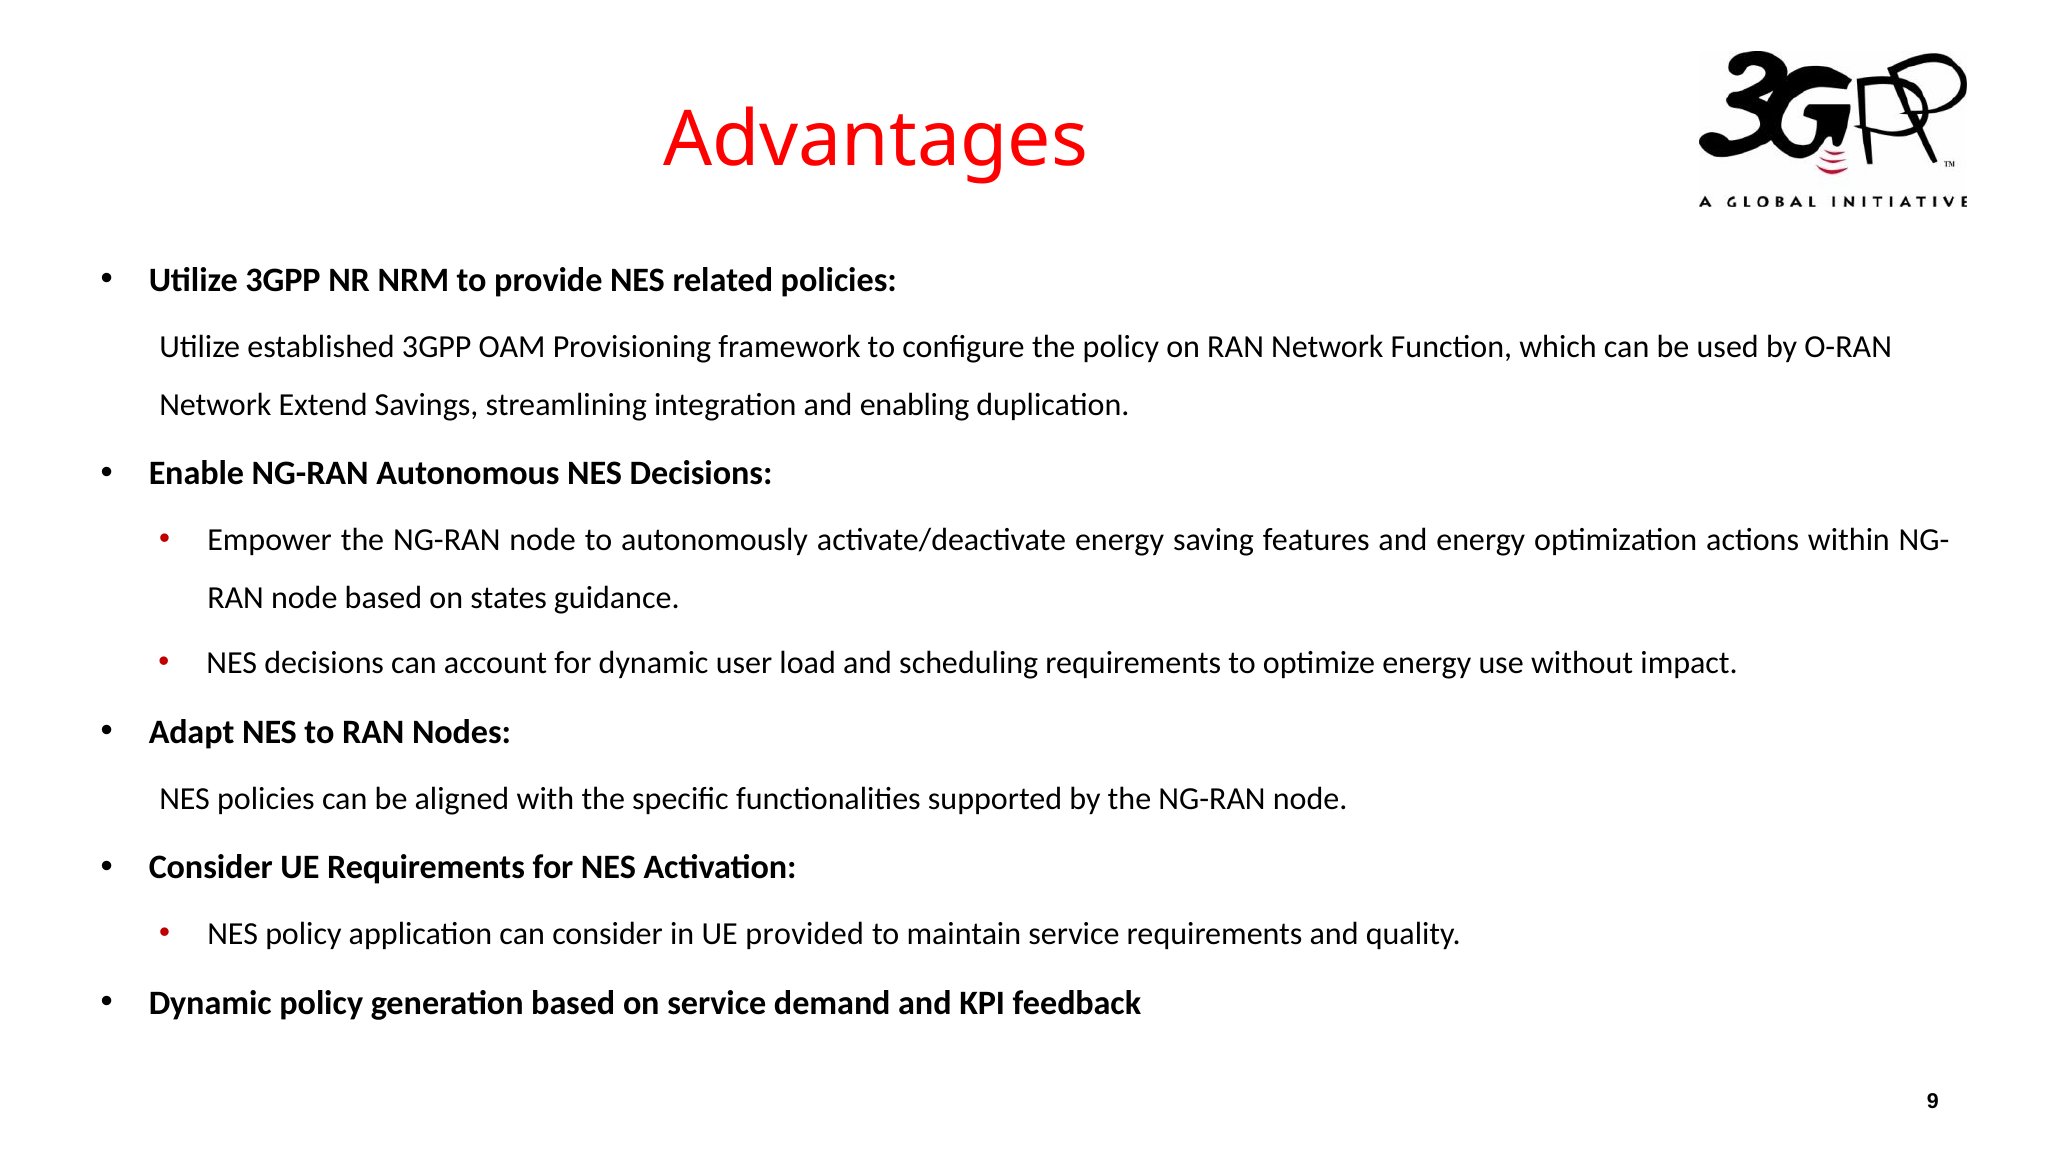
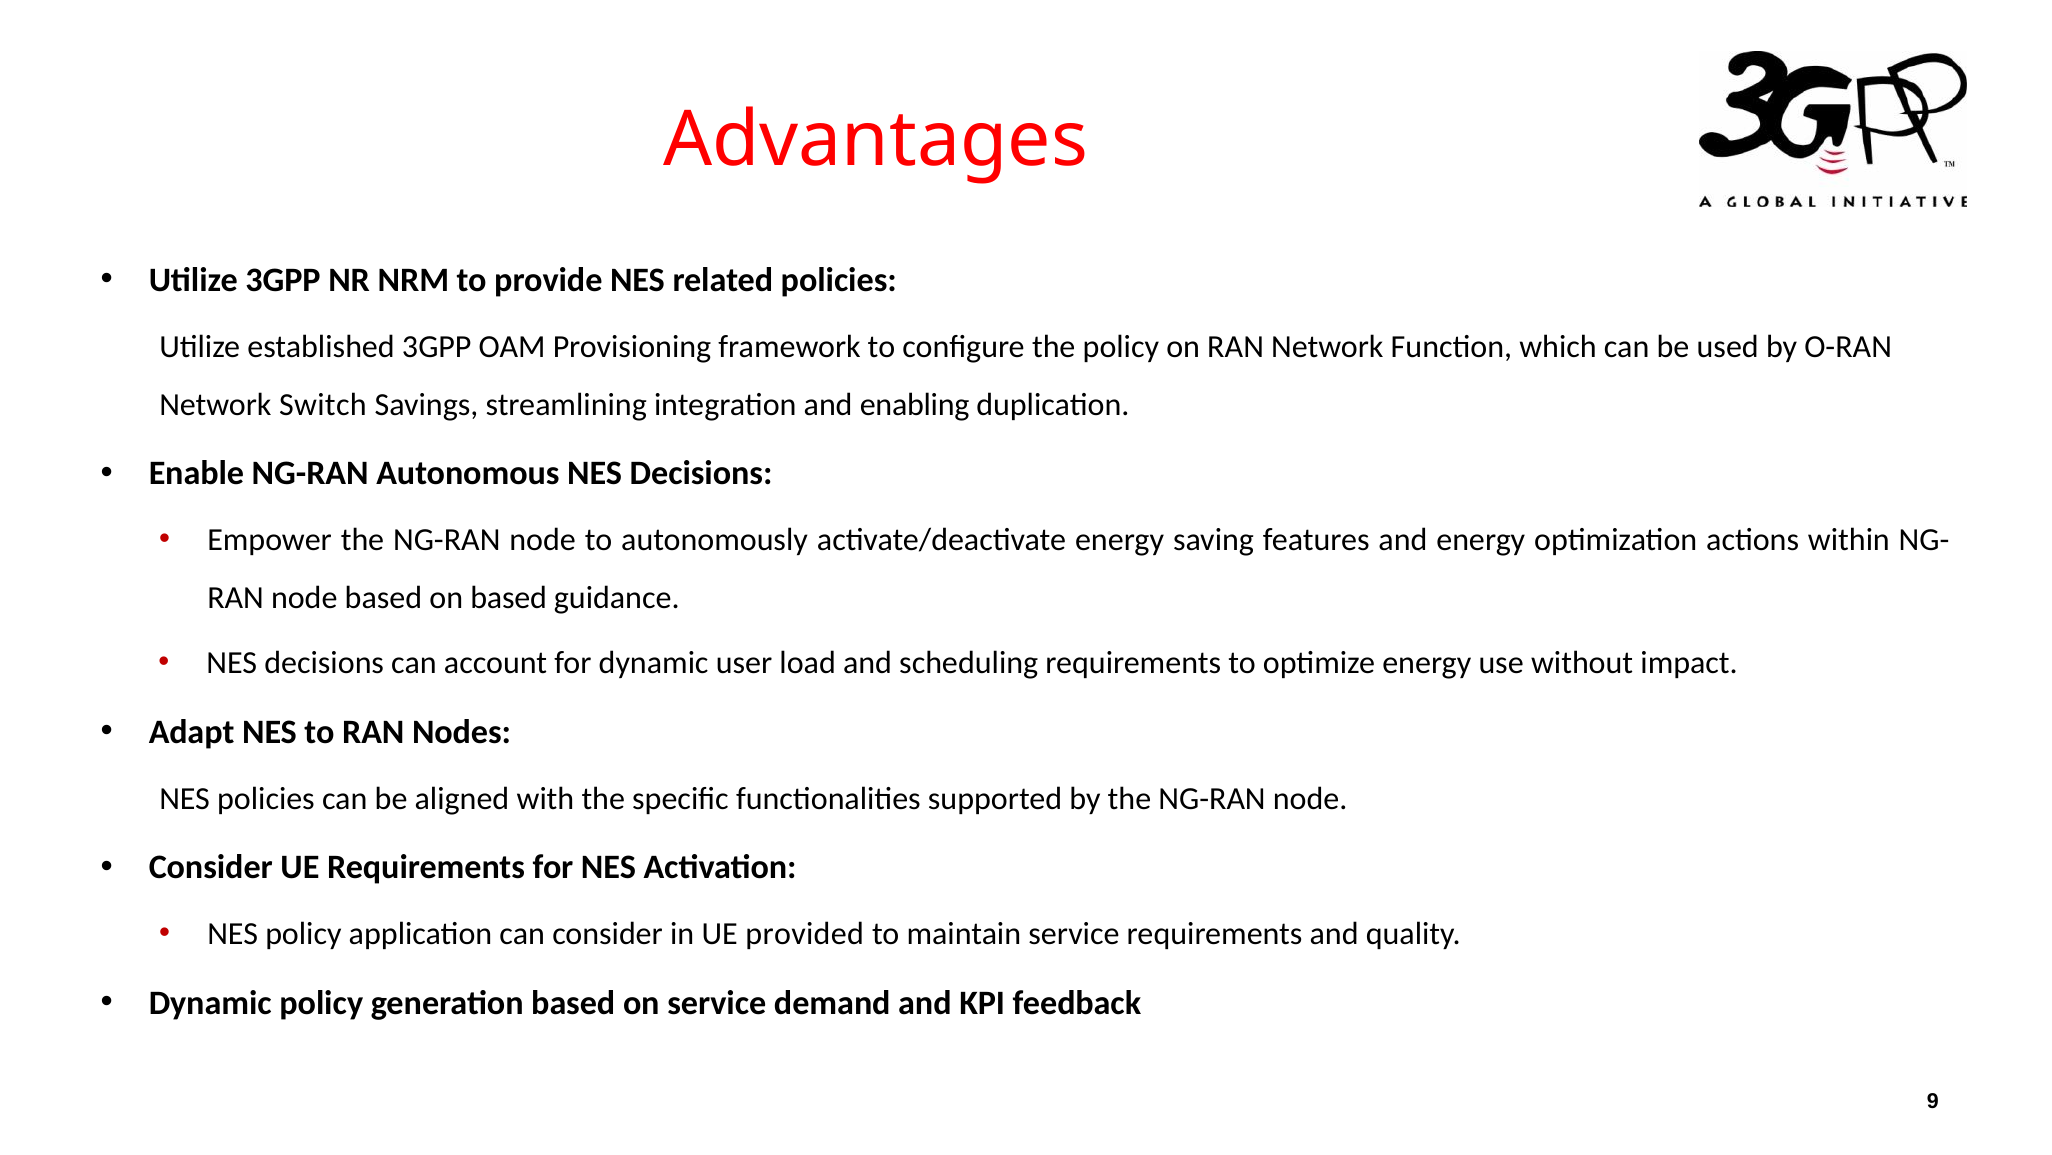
Extend: Extend -> Switch (323, 404)
on states: states -> based (509, 597)
